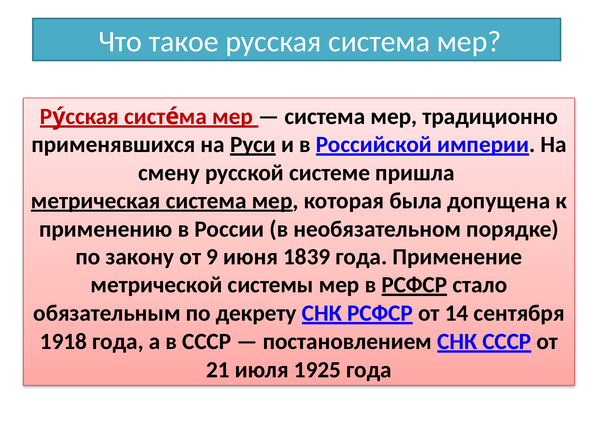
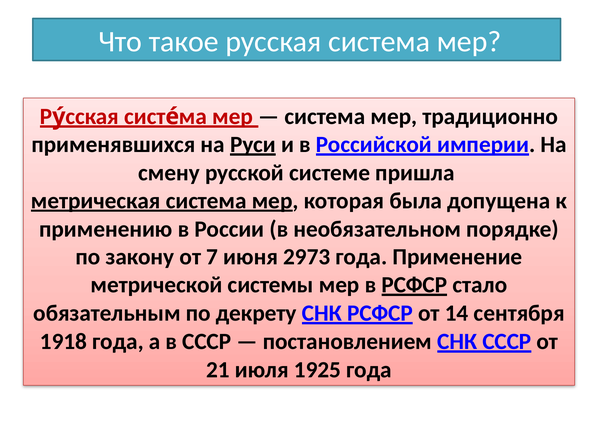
9: 9 -> 7 (212, 257)
1839: 1839 -> 2973 (307, 257)
